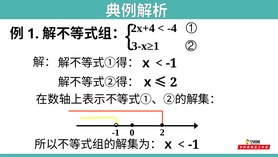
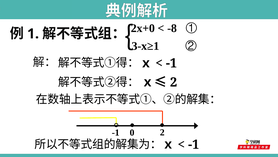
2x+4: 2x+4 -> 2x+0 (143, 28)
-4: -4 -> -8 (172, 28)
